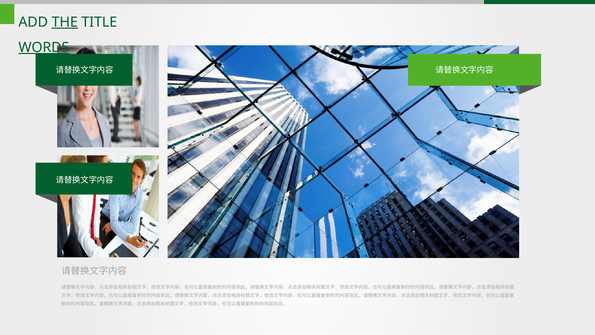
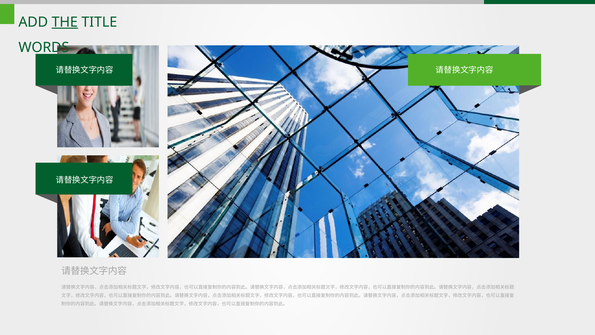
WORDS underline: present -> none (44, 47)
